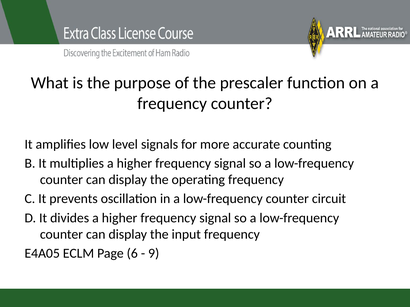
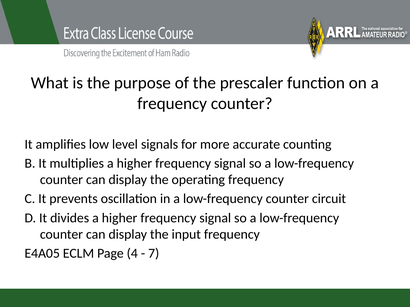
6: 6 -> 4 (132, 254)
9: 9 -> 7 (154, 254)
